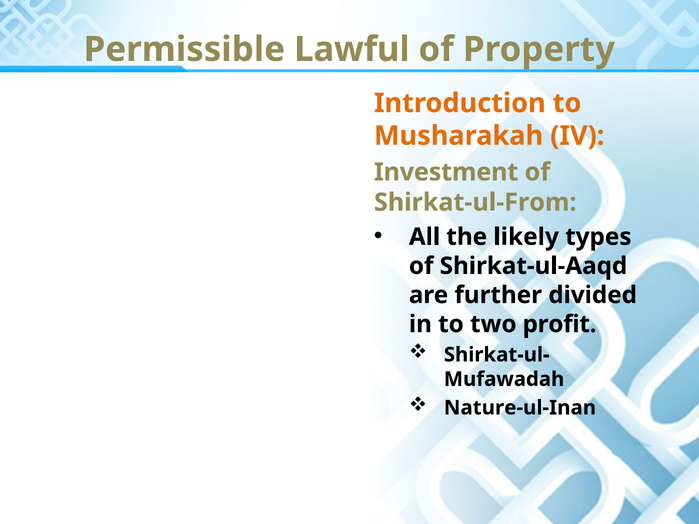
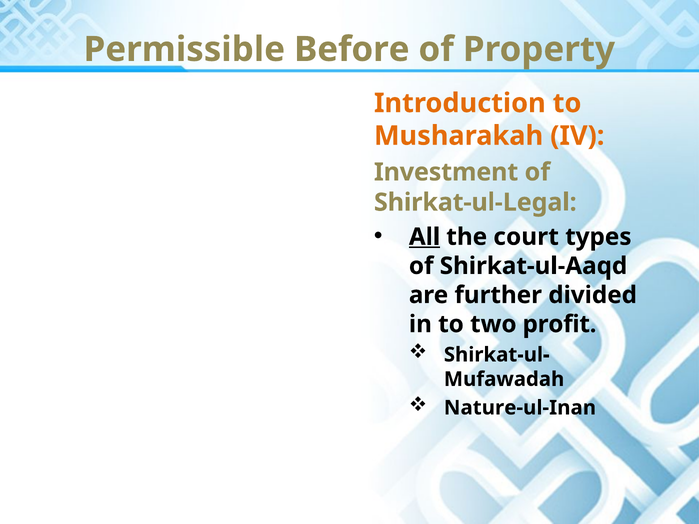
Lawful: Lawful -> Before (352, 49)
Shirkat-ul-From: Shirkat-ul-From -> Shirkat-ul-Legal (475, 203)
All underline: none -> present (424, 237)
likely: likely -> court (526, 237)
